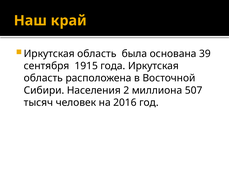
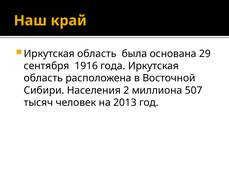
39: 39 -> 29 (205, 54)
1915: 1915 -> 1916 (86, 66)
2016: 2016 -> 2013 (125, 102)
